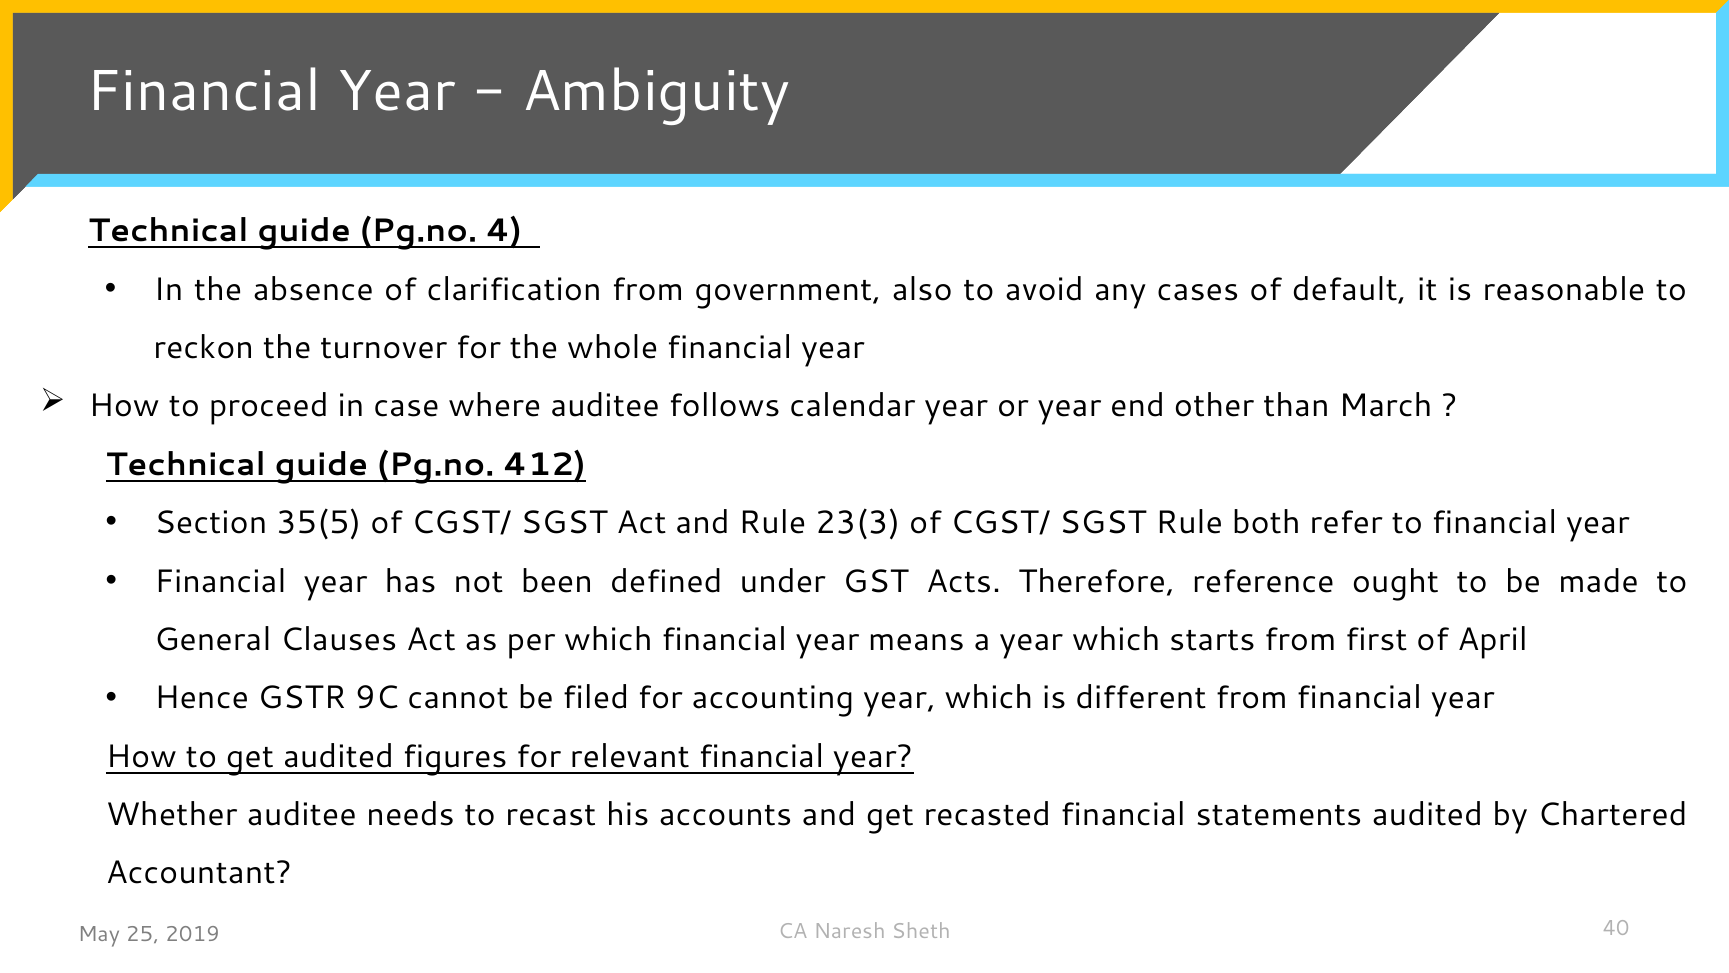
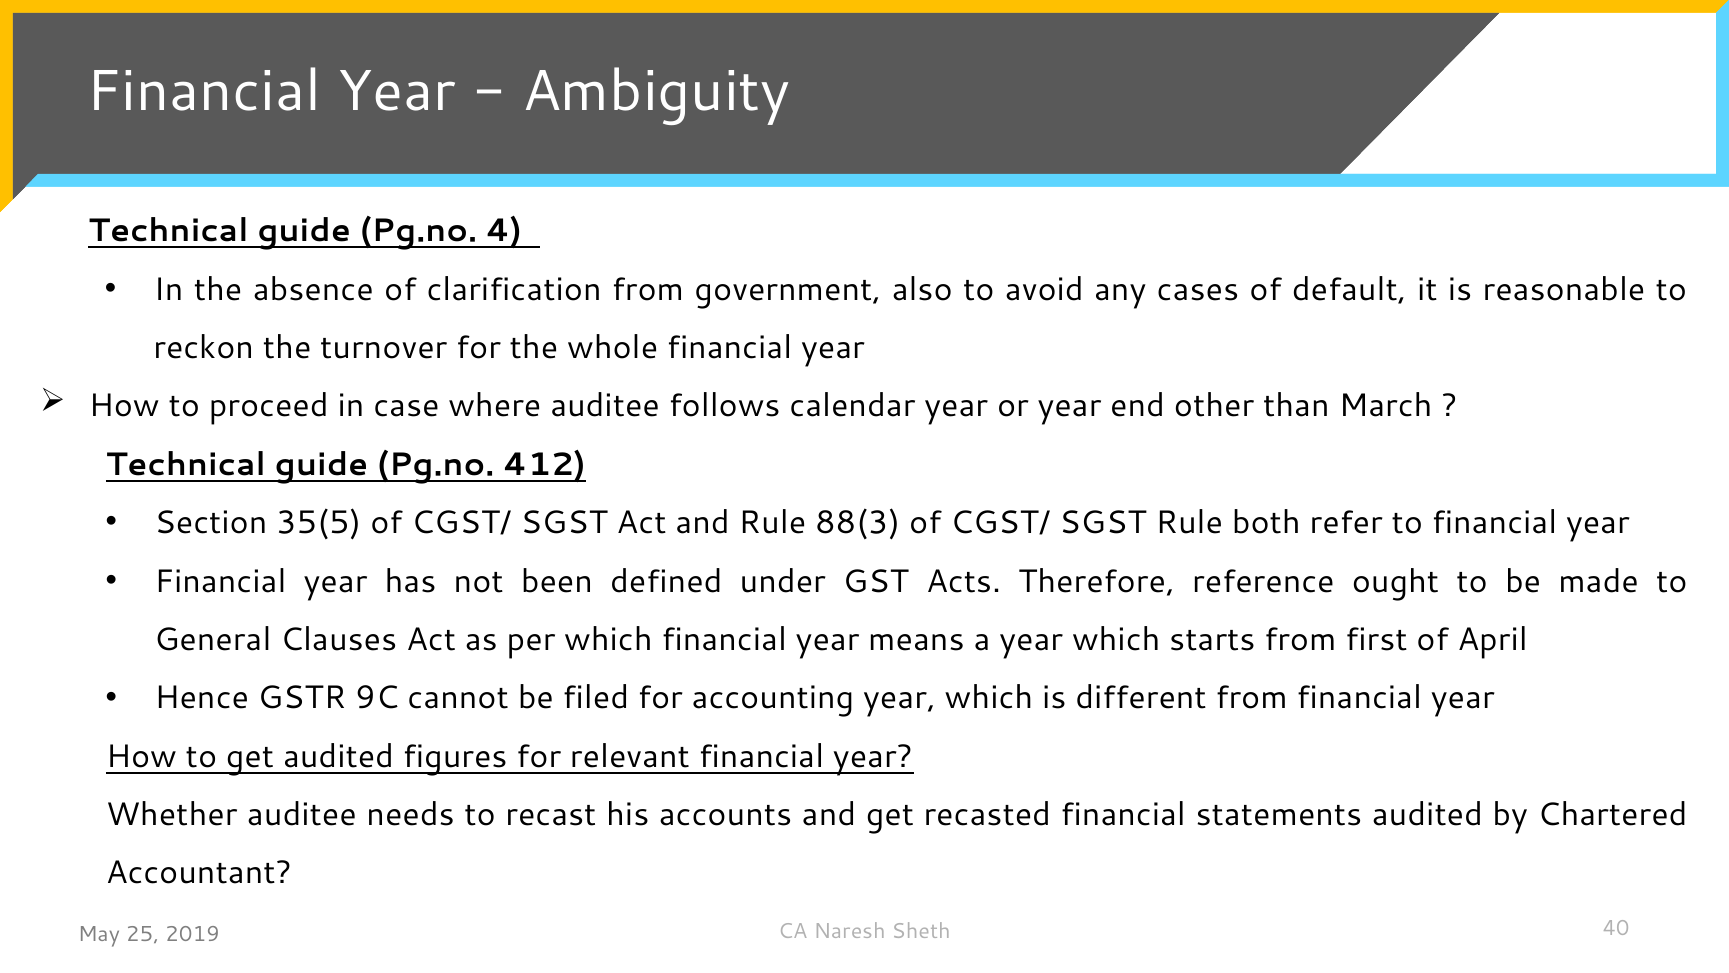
23(3: 23(3 -> 88(3 (858, 523)
